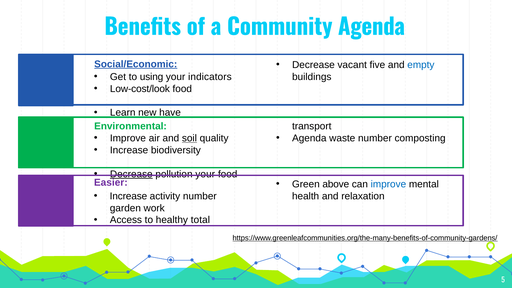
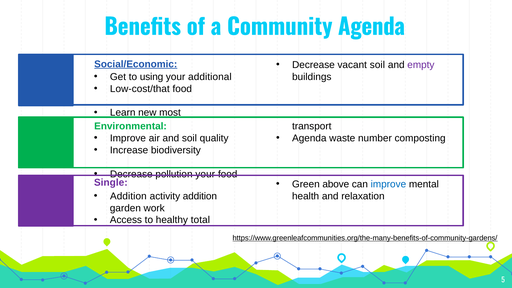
vacant five: five -> soil (377, 65)
empty colour: blue -> purple (421, 65)
indicators: indicators -> additional (210, 77)
Low-cost/look: Low-cost/look -> Low-cost/that (140, 89)
have: have -> most (170, 113)
soil underline: present -> none (189, 138)
Decrease underline: present -> none (131, 174)
Easier: Easier -> Single (111, 182)
Increase: Increase -> Addition (128, 196)
activity number: number -> addition (200, 196)
